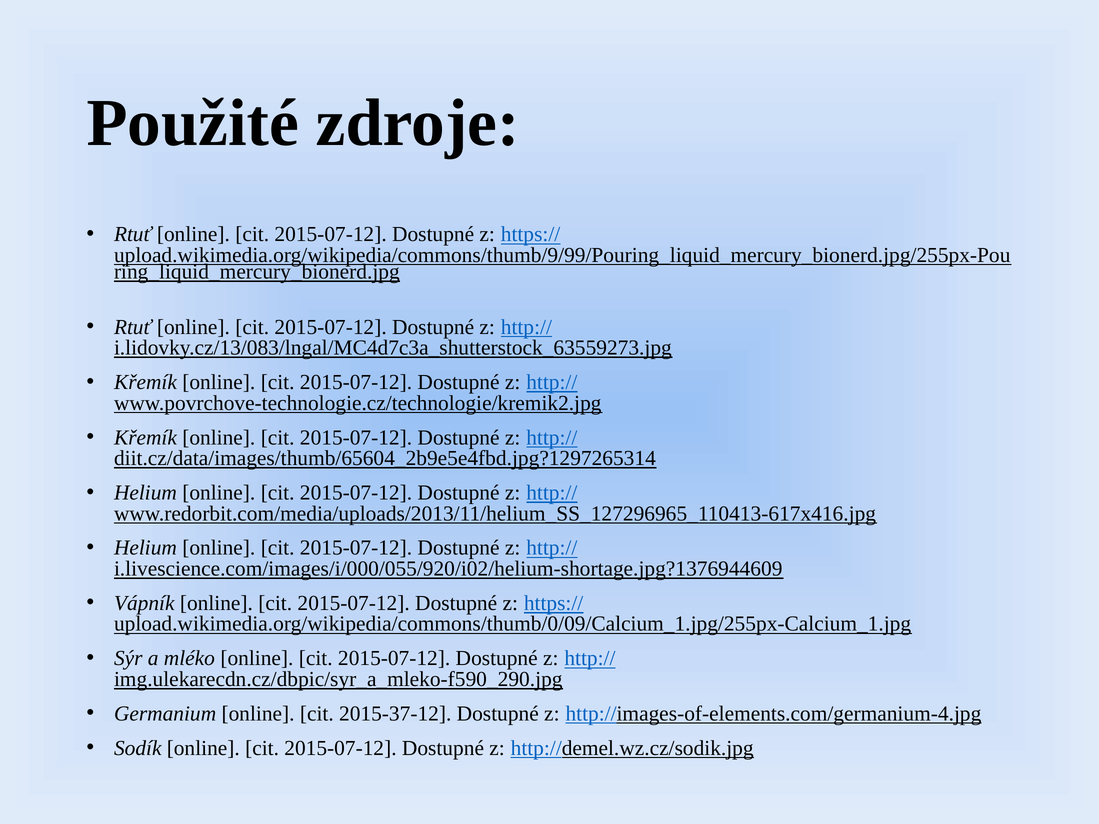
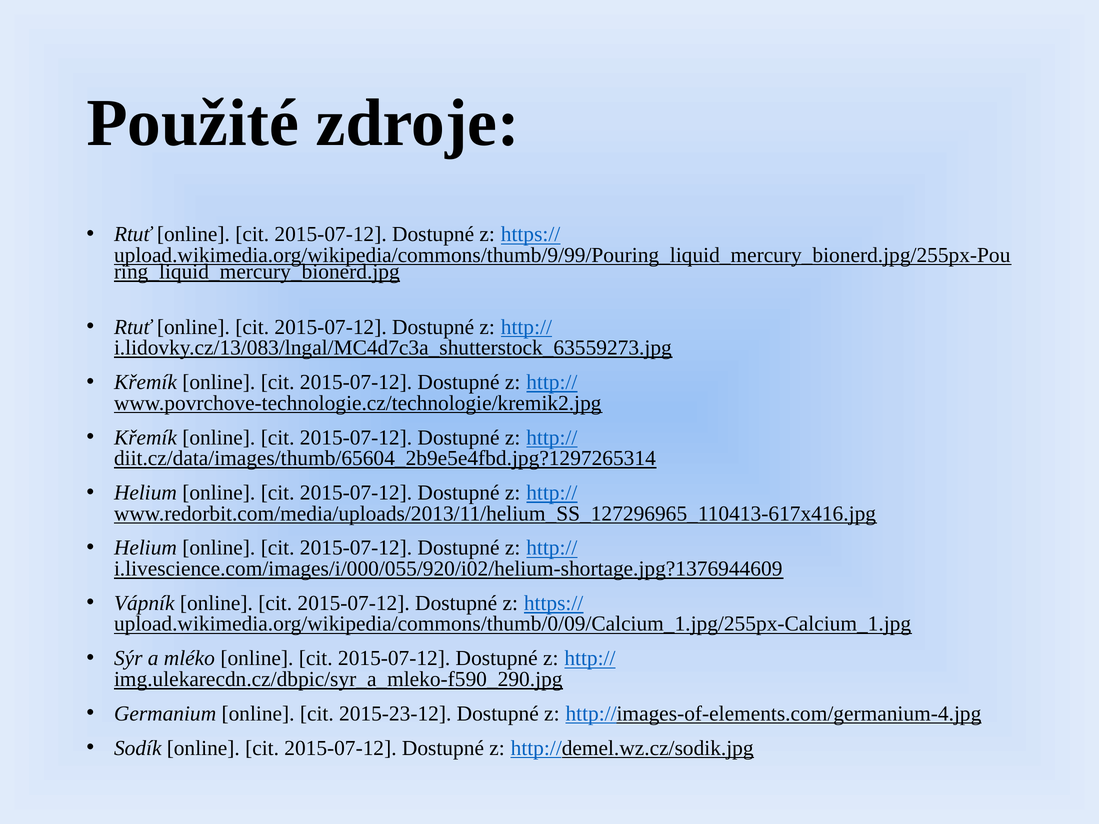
2015-37-12: 2015-37-12 -> 2015-23-12 (395, 714)
